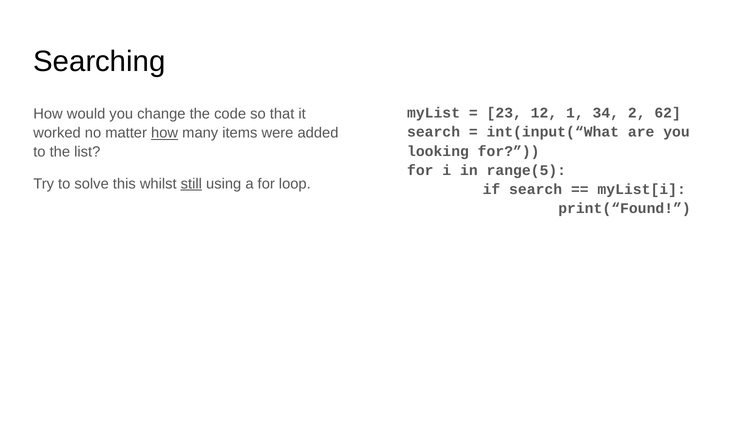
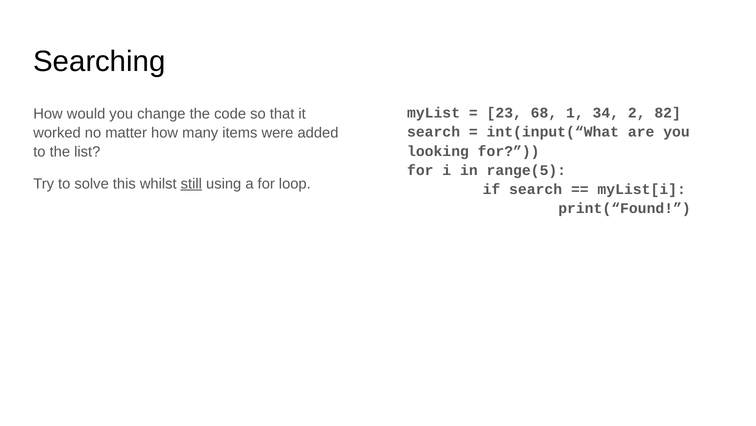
12: 12 -> 68 (544, 113)
62: 62 -> 82 (668, 113)
how underline: present -> none (165, 133)
